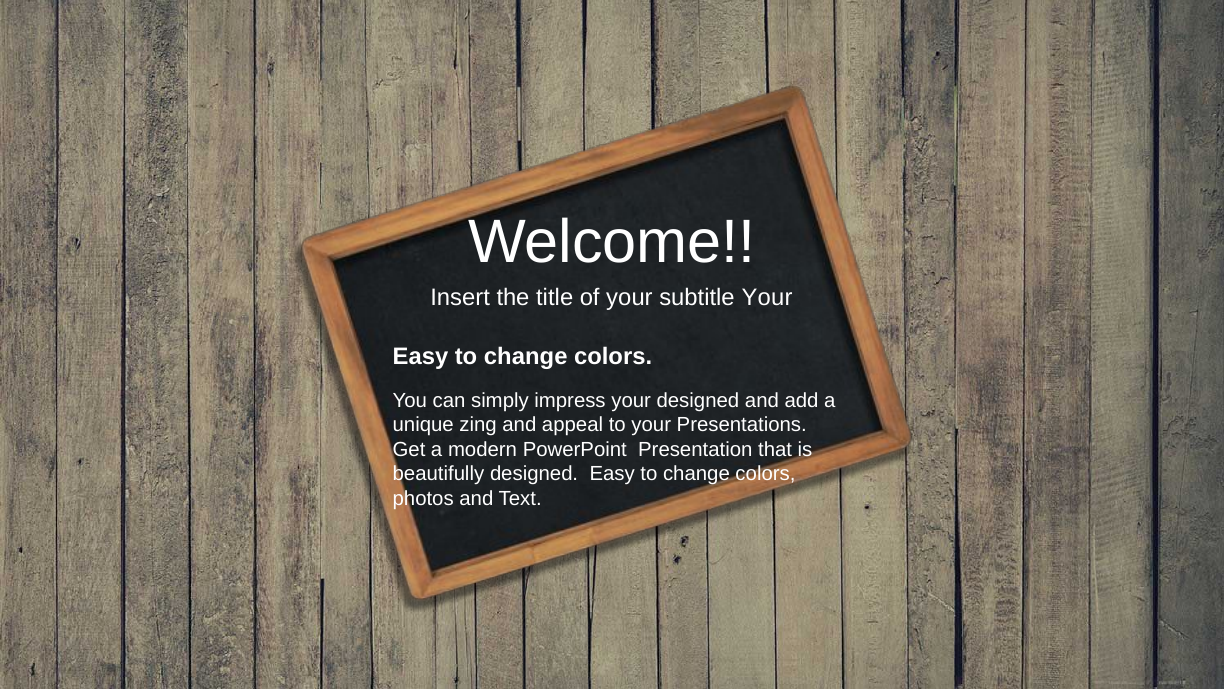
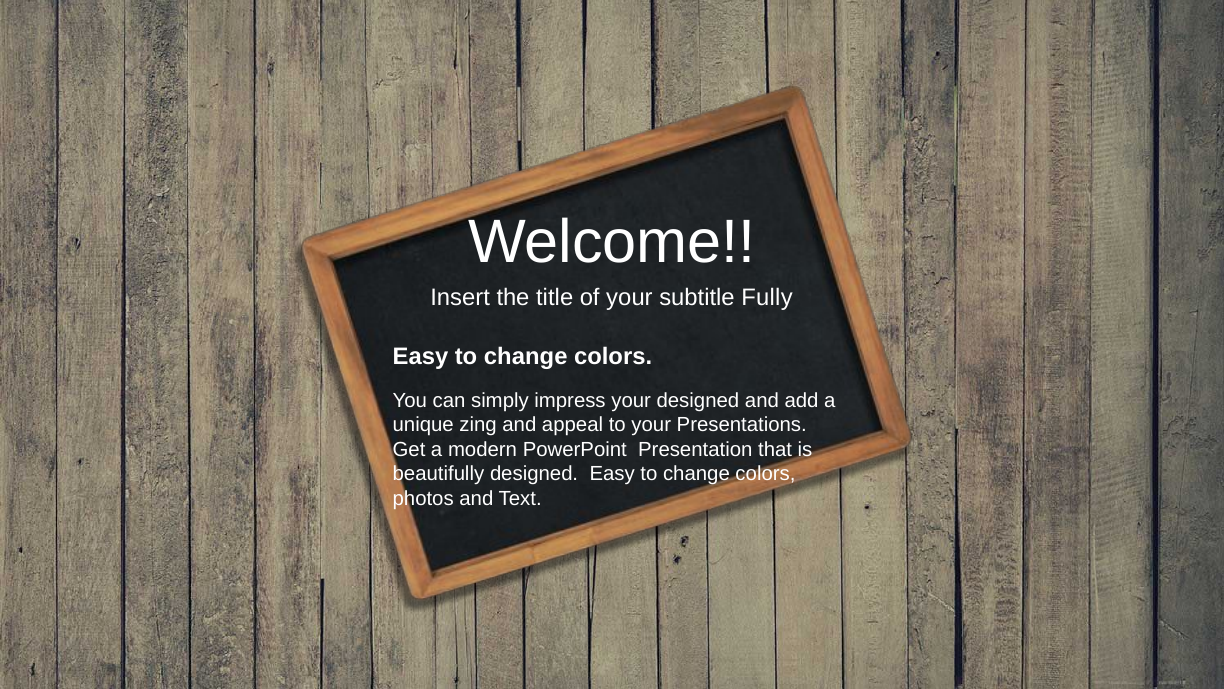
subtitle Your: Your -> Fully (767, 298)
